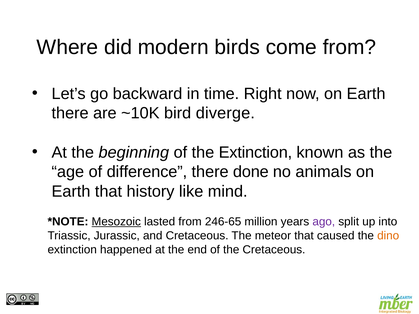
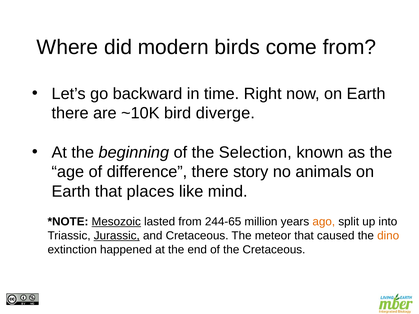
the Extinction: Extinction -> Selection (255, 152)
done: done -> story (251, 172)
history: history -> places (150, 192)
246-65: 246-65 -> 244-65 (223, 222)
ago colour: purple -> orange (324, 222)
Jurassic underline: none -> present (117, 236)
